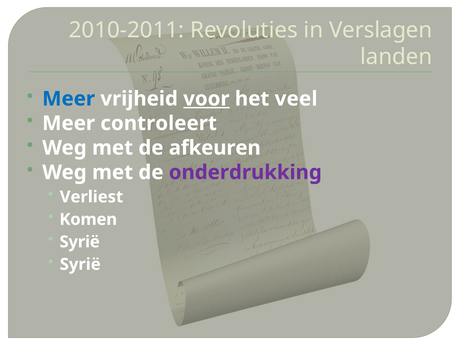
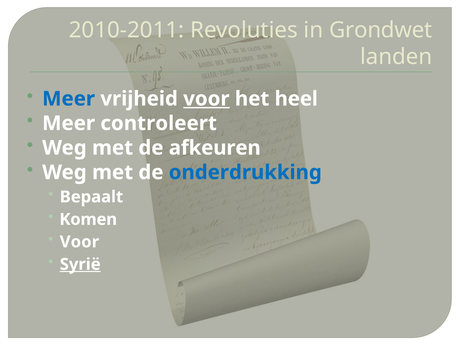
Verslagen: Verslagen -> Grondwet (381, 30)
veel: veel -> heel (296, 99)
onderdrukking colour: purple -> blue (245, 172)
Verliest: Verliest -> Bepaalt (91, 197)
Syrië: Syrië -> Voor (79, 242)
Syrië underline: none -> present (80, 264)
